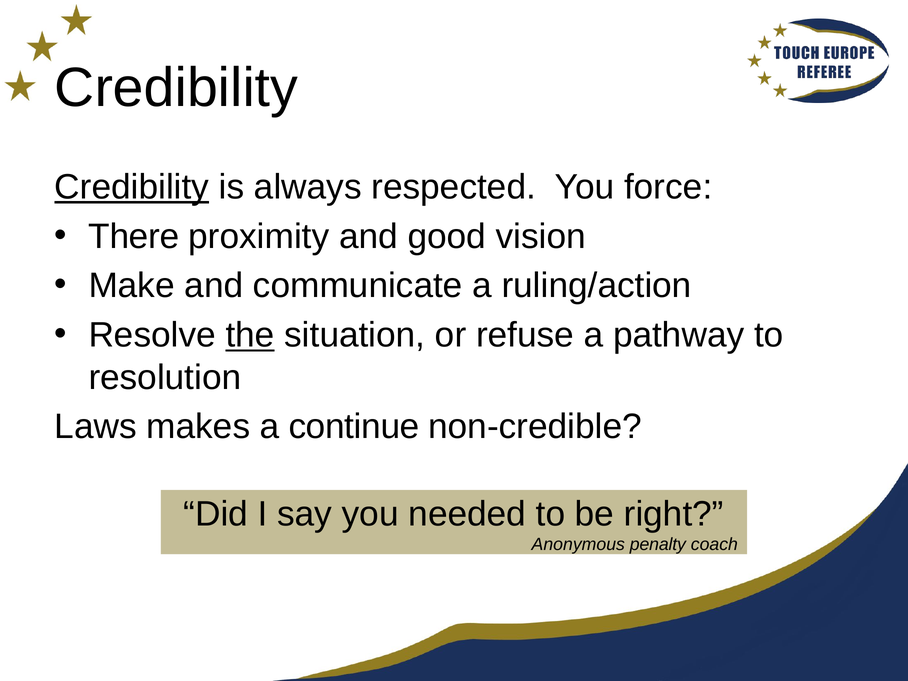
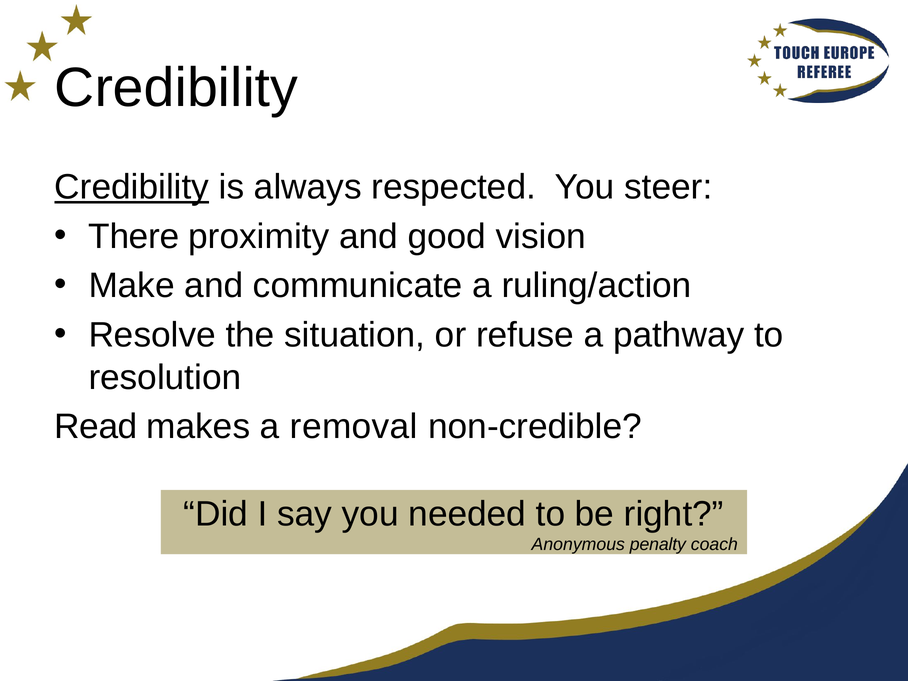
force: force -> steer (668, 187)
the underline: present -> none (250, 335)
Laws: Laws -> Read (96, 427)
continue: continue -> removal (354, 427)
